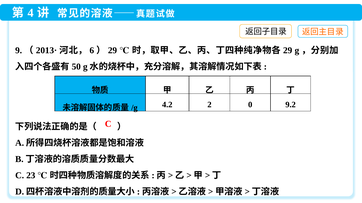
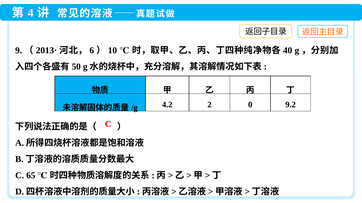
29: 29 -> 10 (112, 51)
29: 29 -> 40 (288, 51)
23: 23 -> 65 (31, 176)
